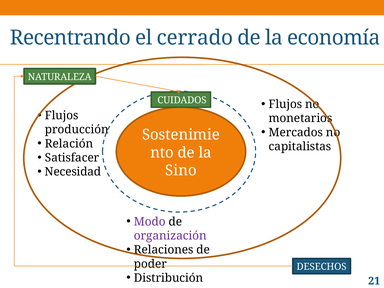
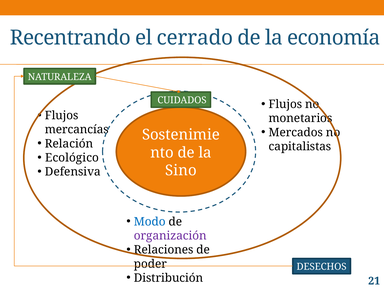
producción: producción -> mercancías (77, 130)
Satisfacer: Satisfacer -> Ecológico (72, 158)
Necesidad: Necesidad -> Defensiva (73, 172)
Modo colour: purple -> blue (150, 222)
